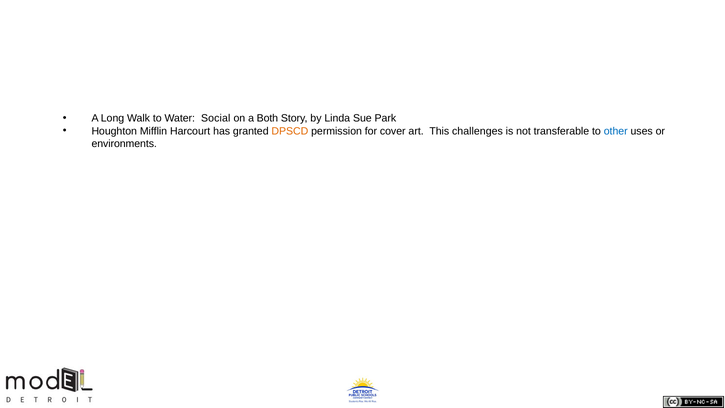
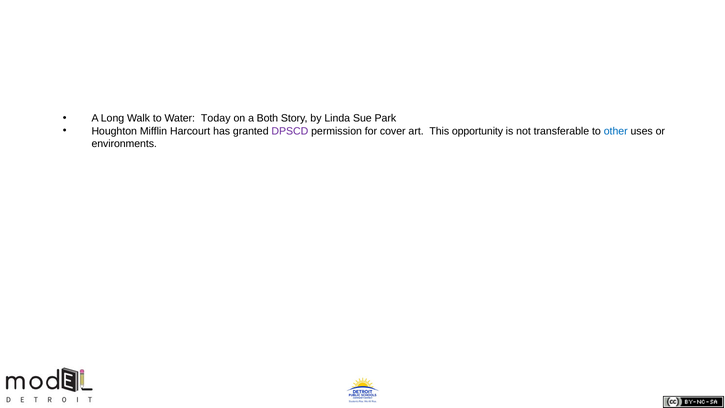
Social: Social -> Today (216, 118)
DPSCD colour: orange -> purple (290, 131)
challenges: challenges -> opportunity (478, 131)
